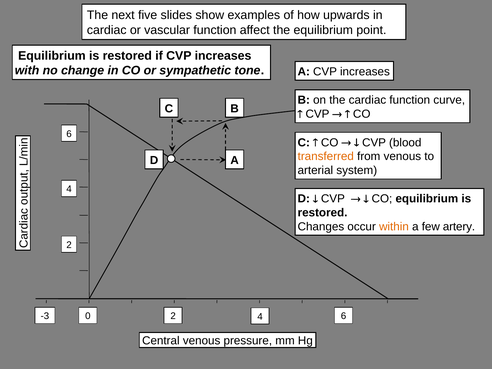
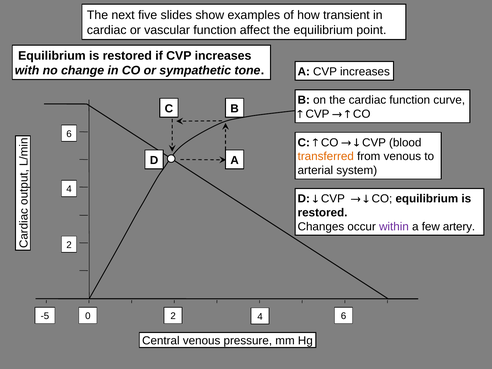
upwards: upwards -> transient (346, 15)
within colour: orange -> purple (394, 227)
-3: -3 -> -5 (45, 316)
